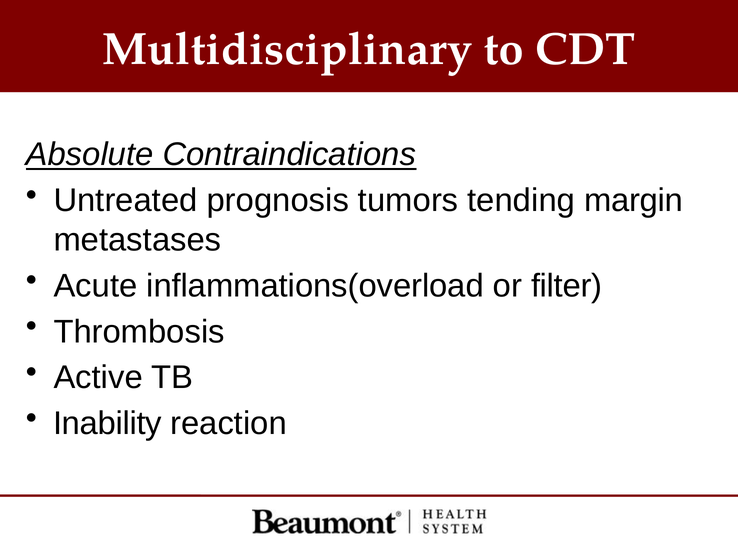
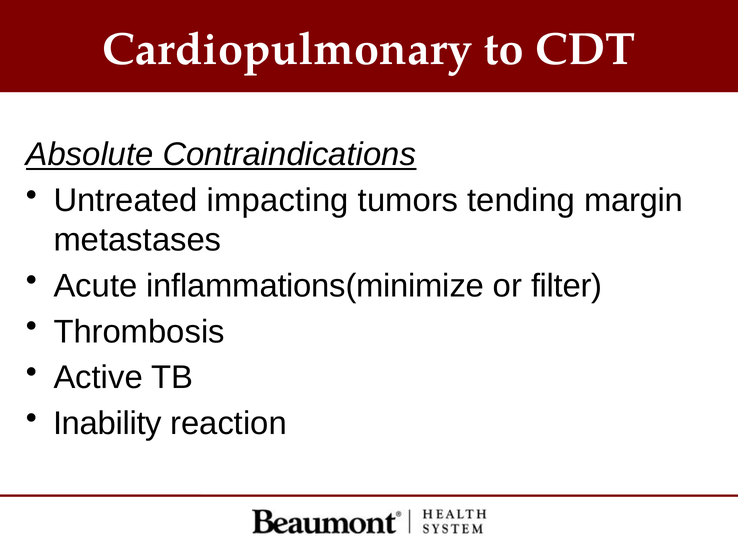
Multidisciplinary: Multidisciplinary -> Cardiopulmonary (287, 49)
prognosis: prognosis -> impacting (278, 201)
inflammations(overload: inflammations(overload -> inflammations(minimize (315, 286)
